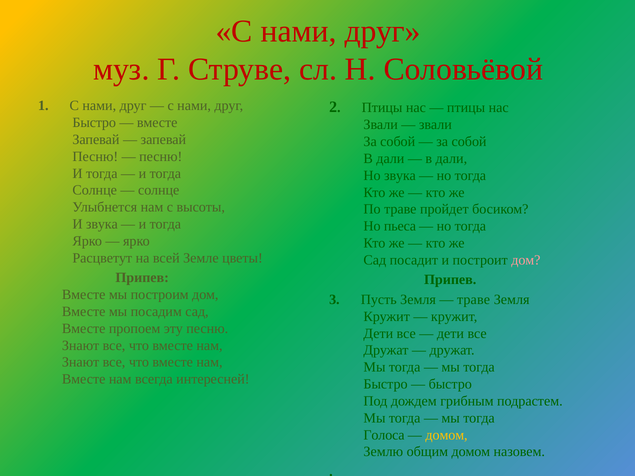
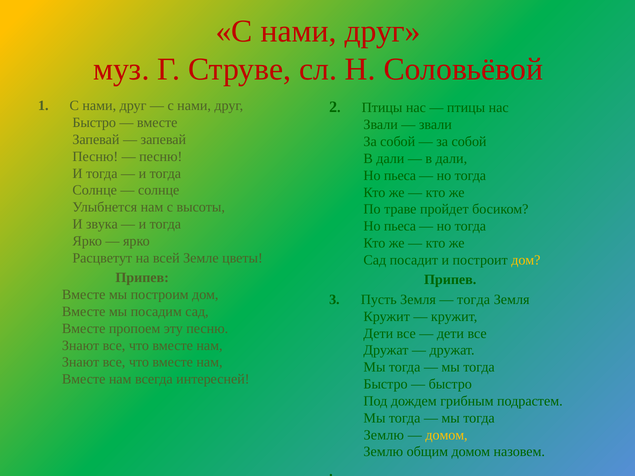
звука: звука -> пьеса (400, 176)
дом colour: pink -> yellow (526, 260)
траве: траве -> тогда (474, 300)
Голоса: Голоса -> Землю (384, 435)
